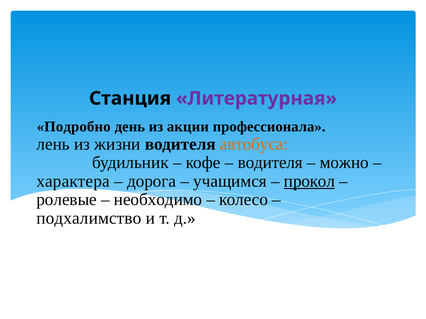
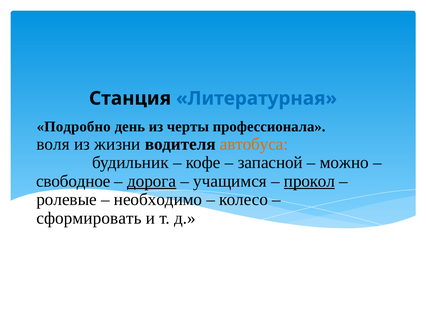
Литературная colour: purple -> blue (257, 99)
акции: акции -> черты (188, 127)
лень: лень -> воля (53, 144)
водителя: водителя -> запасной (270, 163)
характера: характера -> свободное (73, 181)
дорога underline: none -> present (152, 181)
подхалимство: подхалимство -> сформировать (89, 218)
